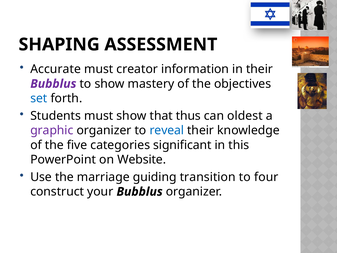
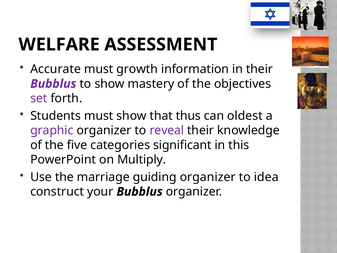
SHAPING: SHAPING -> WELFARE (59, 44)
creator: creator -> growth (137, 69)
set colour: blue -> purple (39, 98)
reveal colour: blue -> purple (167, 130)
Website: Website -> Multiply (142, 160)
guiding transition: transition -> organizer (208, 177)
four: four -> idea (266, 177)
